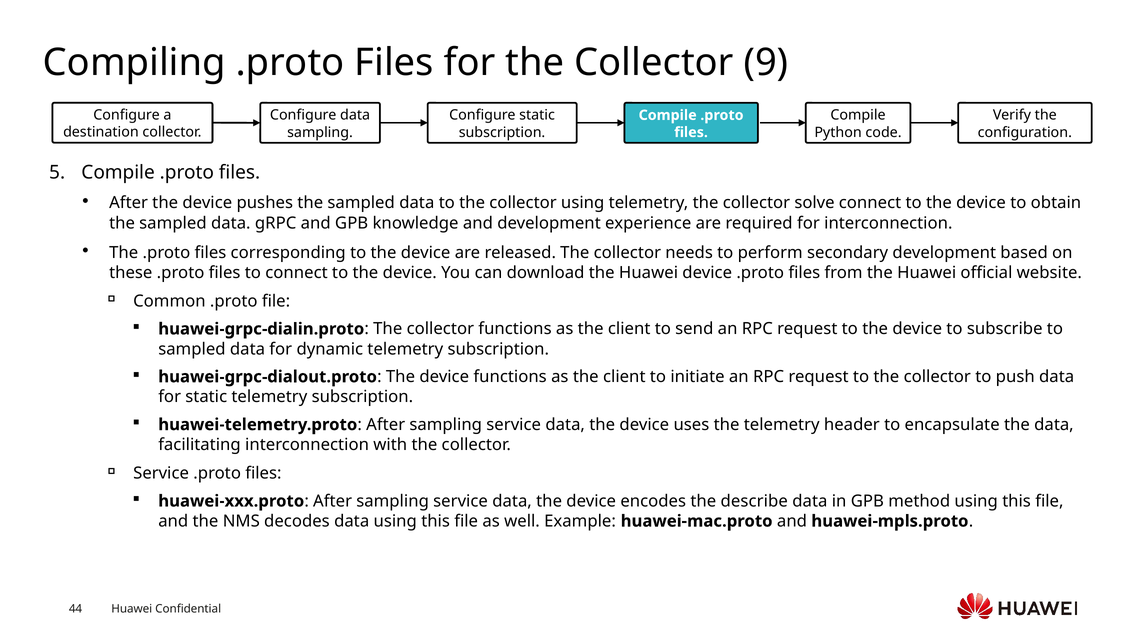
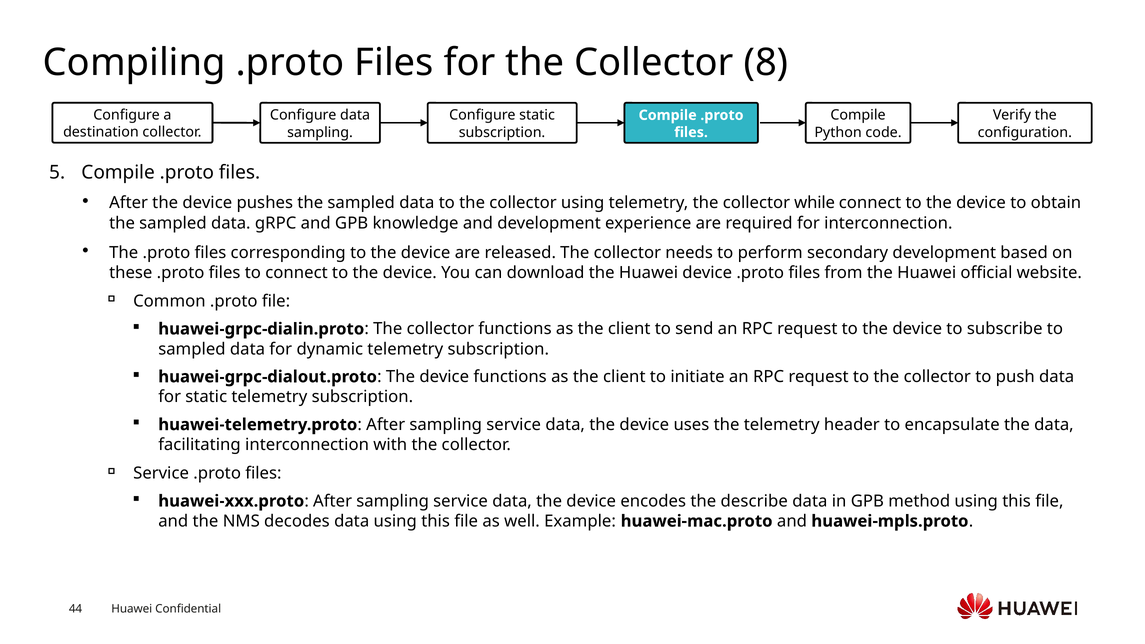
9: 9 -> 8 (766, 62)
solve: solve -> while (815, 203)
